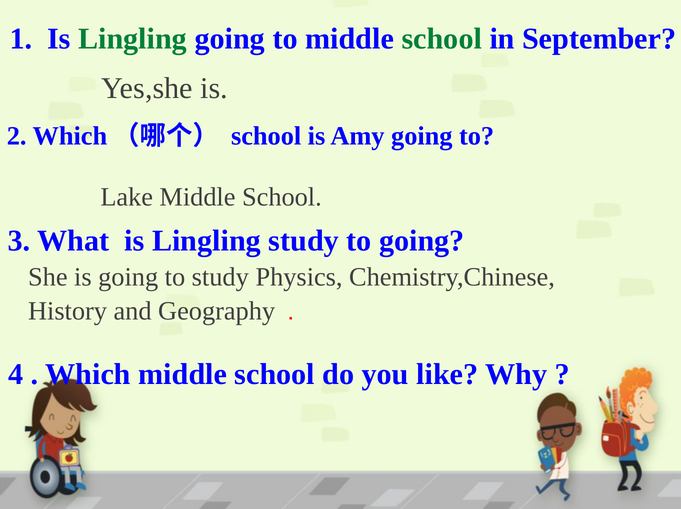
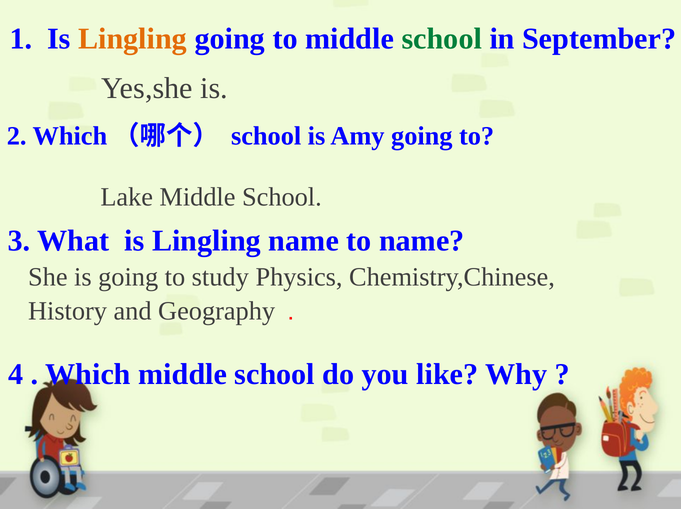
Lingling colour: green -> orange (133, 39)
Lingling study: study -> name (304, 240)
to going: going -> name (422, 240)
